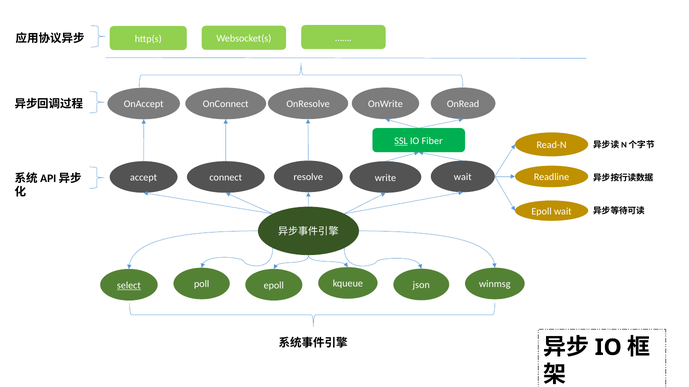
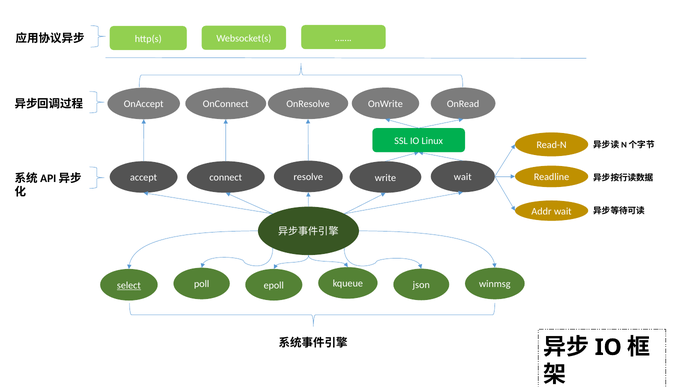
SSL underline: present -> none (401, 141)
Fiber: Fiber -> Linux (432, 141)
Epoll: Epoll -> Addr (542, 212)
